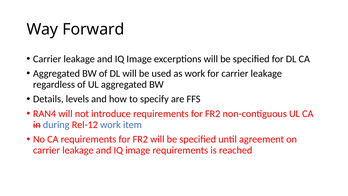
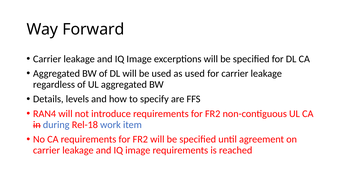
as work: work -> used (195, 73)
Rel-12: Rel-12 -> Rel-18 (85, 125)
